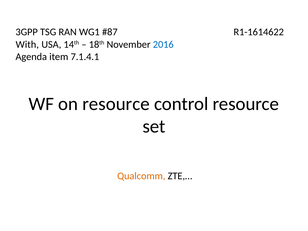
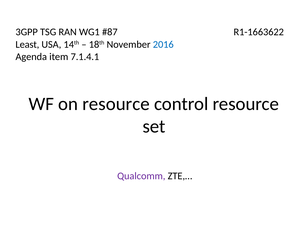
R1-1614622: R1-1614622 -> R1-1663622 (259, 32)
With: With -> Least (27, 44)
Qualcomm colour: orange -> purple (141, 176)
